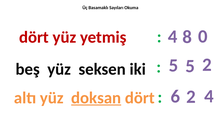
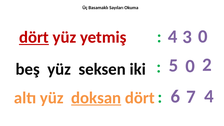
dört underline: none -> present (34, 37)
8: 8 -> 3 (187, 37)
5 5: 5 -> 0 (190, 66)
6 2: 2 -> 7 (191, 97)
